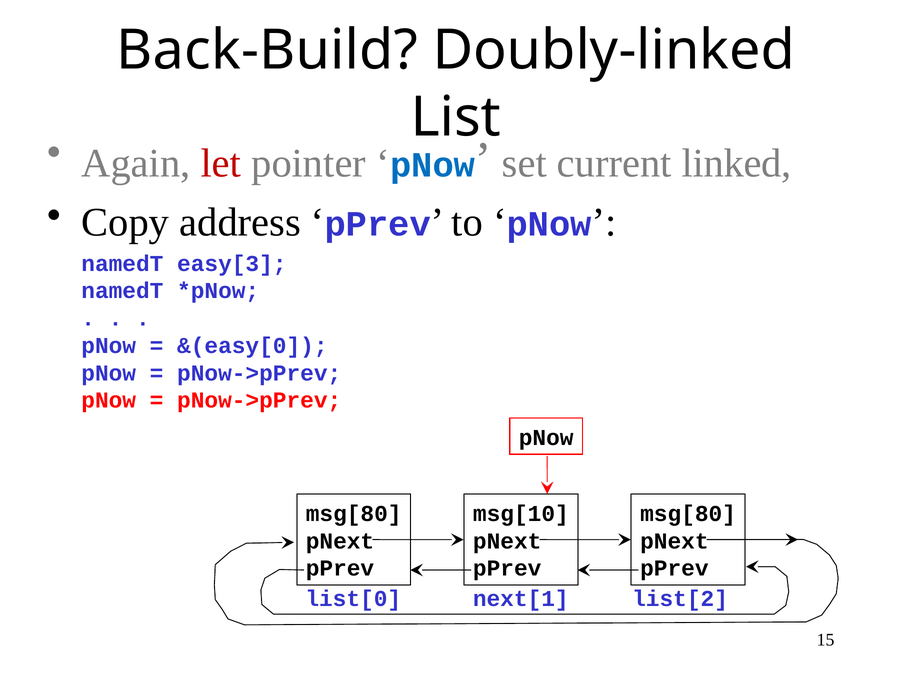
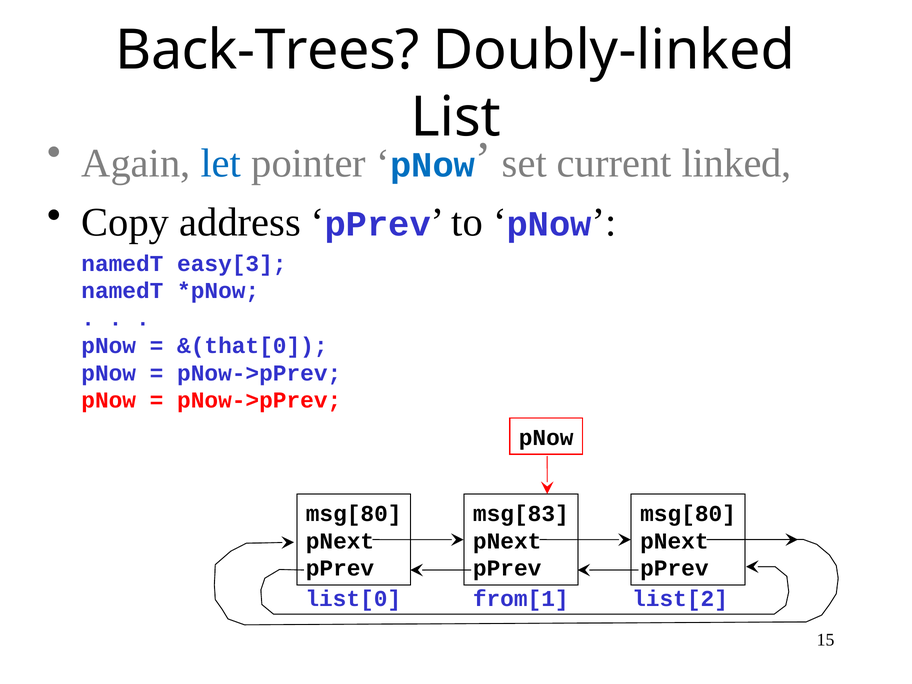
Back-Build: Back-Build -> Back-Trees (267, 50)
let colour: red -> blue (221, 163)
&(easy[0: &(easy[0 -> &(that[0 (252, 346)
msg[10: msg[10 -> msg[83 (521, 514)
next[1: next[1 -> from[1 (521, 599)
